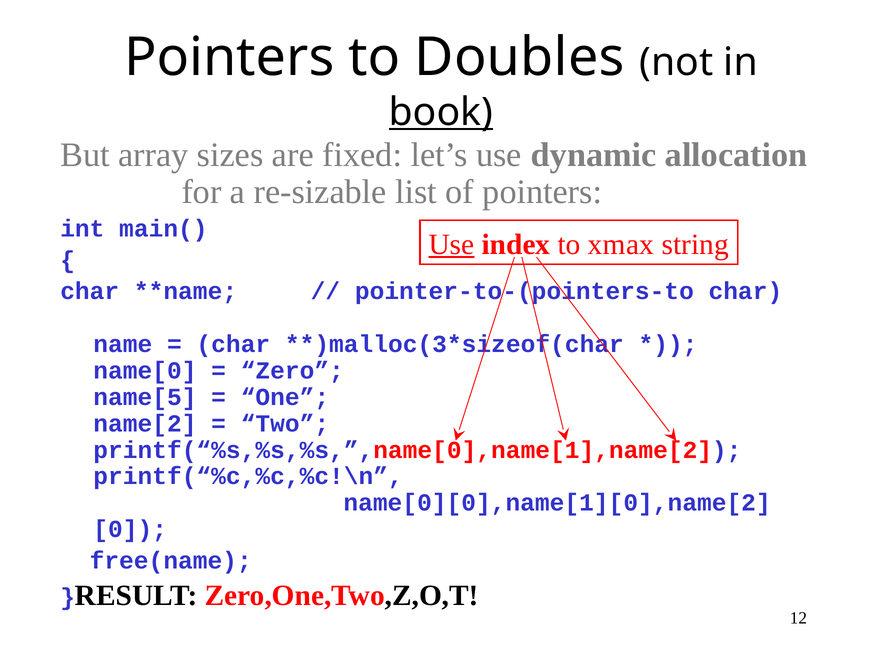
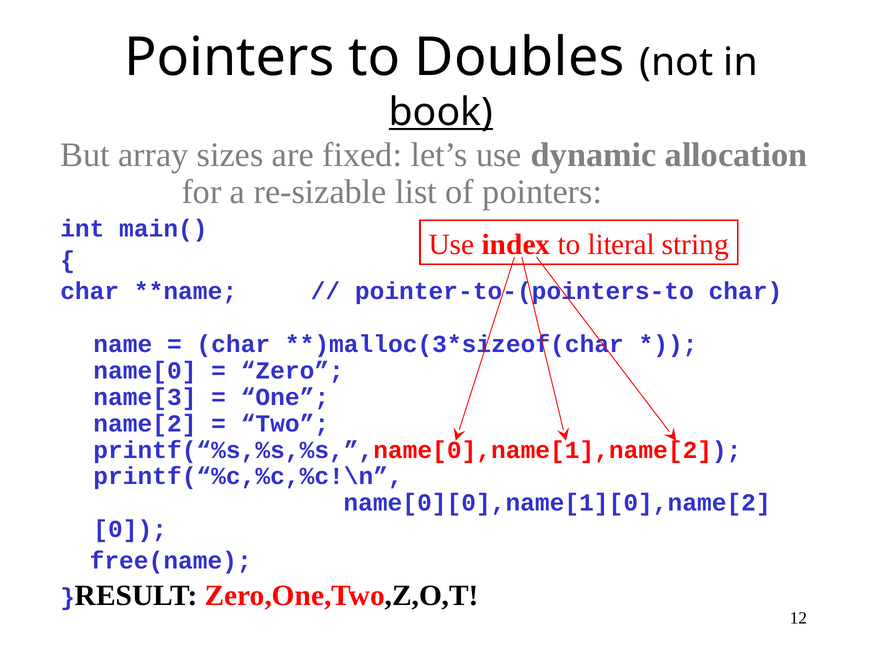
Use underline: present -> none (451, 245)
xmax: xmax -> literal (621, 245)
name[5: name[5 -> name[3 (145, 397)
